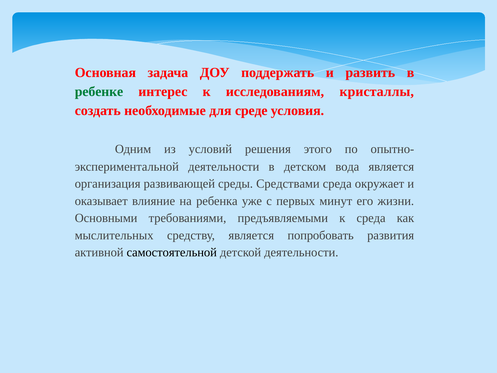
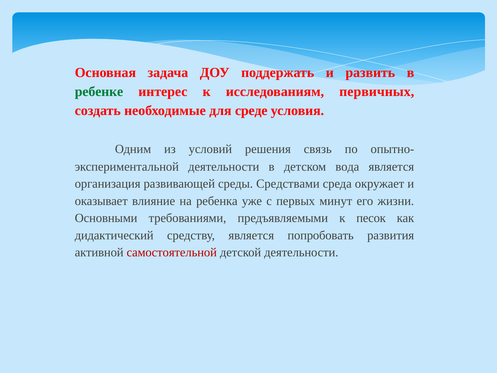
кристаллы: кристаллы -> первичных (377, 91)
этого: этого -> связь (318, 149)
к среда: среда -> песок (371, 218)
мыслительных: мыслительных -> дидактический (114, 235)
самостоятельной colour: black -> red (172, 252)
